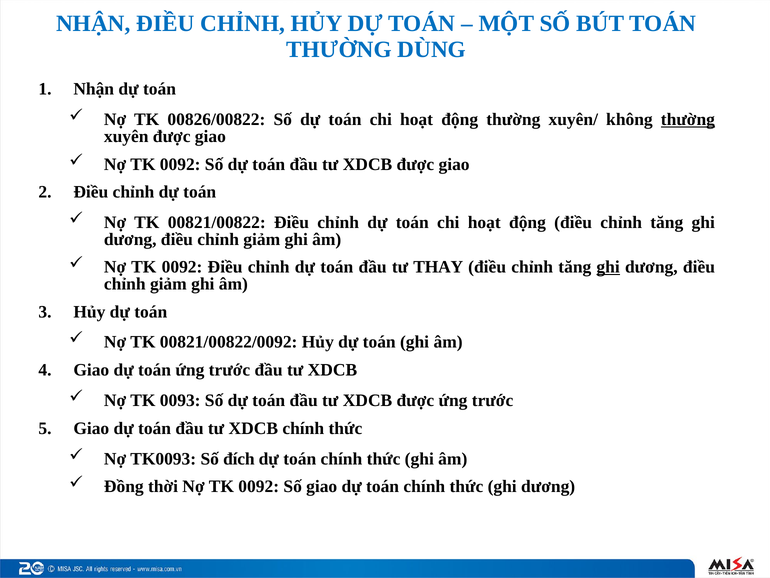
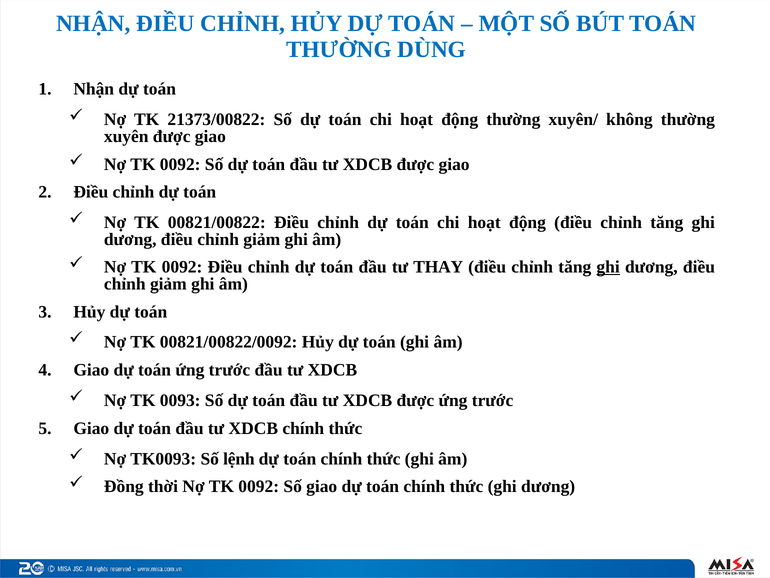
00826/00822: 00826/00822 -> 21373/00822 (216, 120)
thường underline: present -> none (688, 120)
đích: đích -> lệnh (239, 459)
